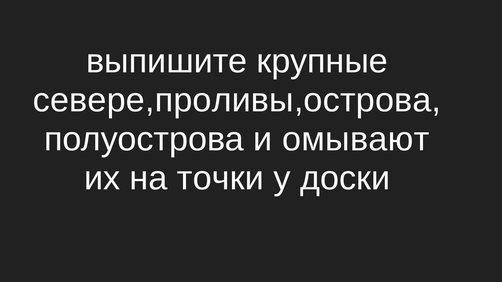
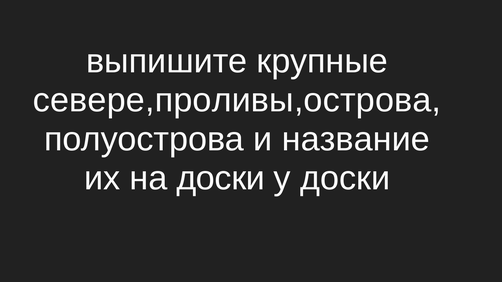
омывают: омывают -> название (356, 139)
на точки: точки -> доски (221, 178)
